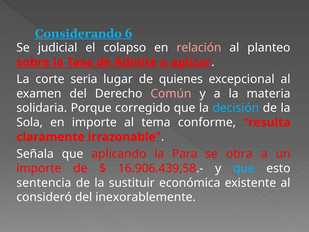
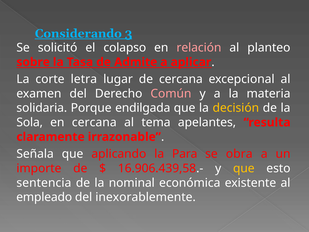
6: 6 -> 3 (129, 34)
judicial: judicial -> solicitó (58, 48)
seria: seria -> letra (84, 79)
de quienes: quienes -> cercana (181, 79)
corregido: corregido -> endilgada (143, 108)
decisión colour: light blue -> yellow (236, 108)
en importe: importe -> cercana (94, 122)
conforme: conforme -> apelantes (207, 122)
que colour: light blue -> yellow (244, 168)
sustituir: sustituir -> nominal (132, 183)
consideró: consideró -> empleado (44, 197)
